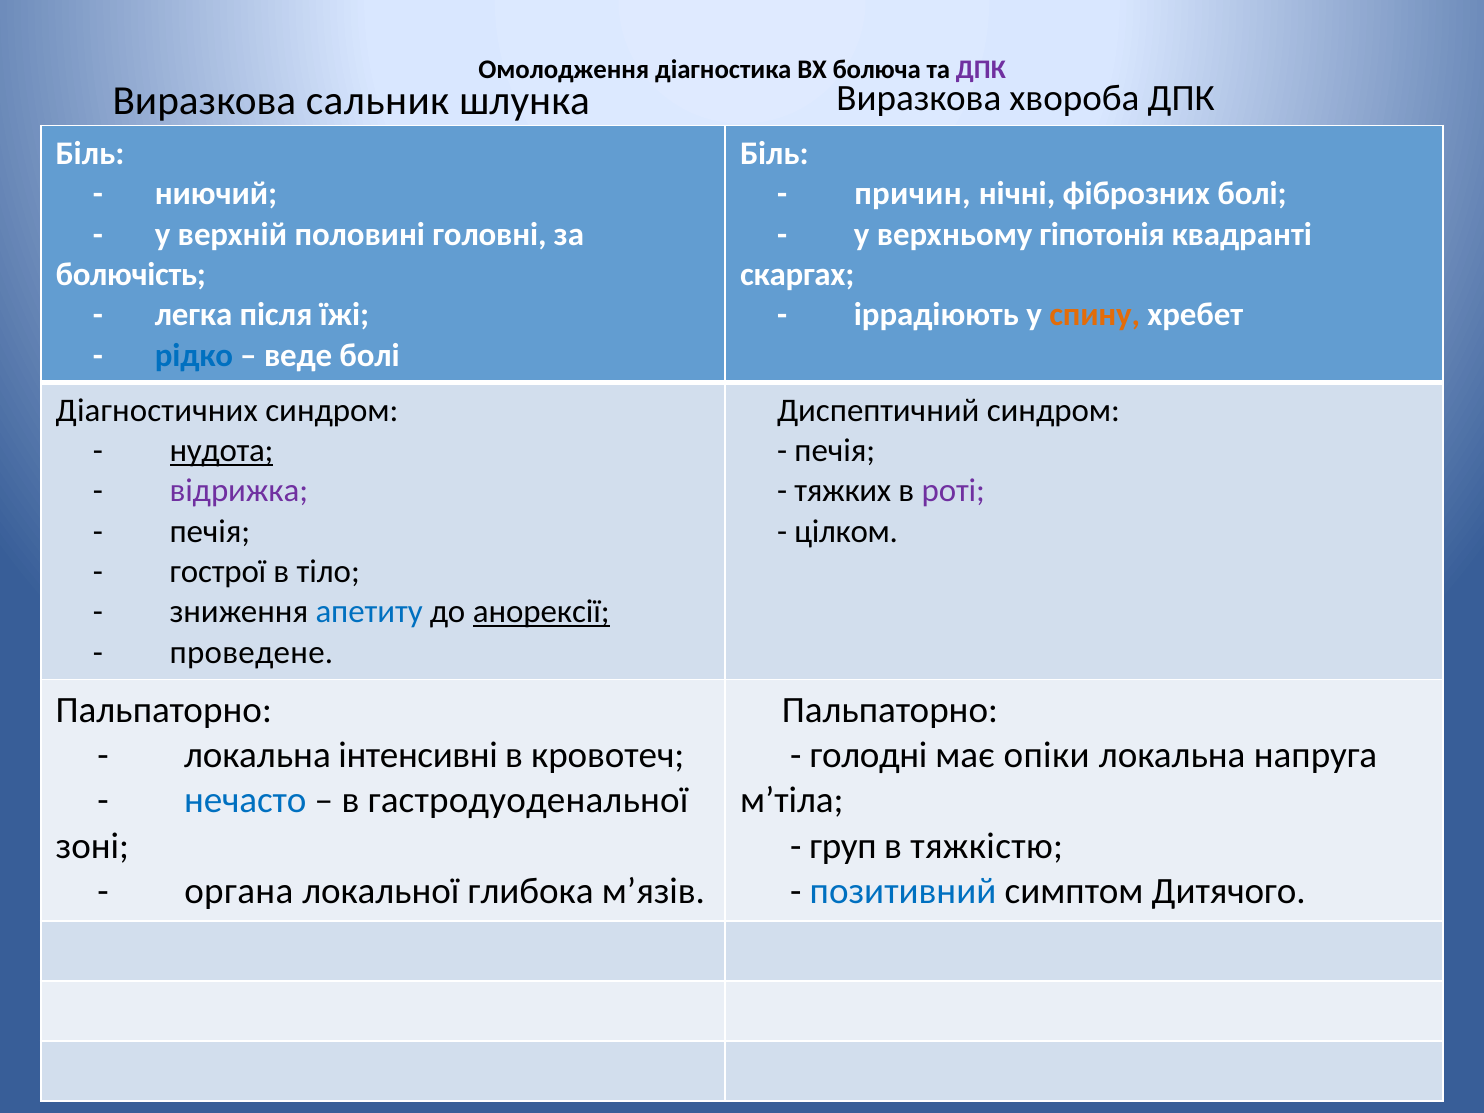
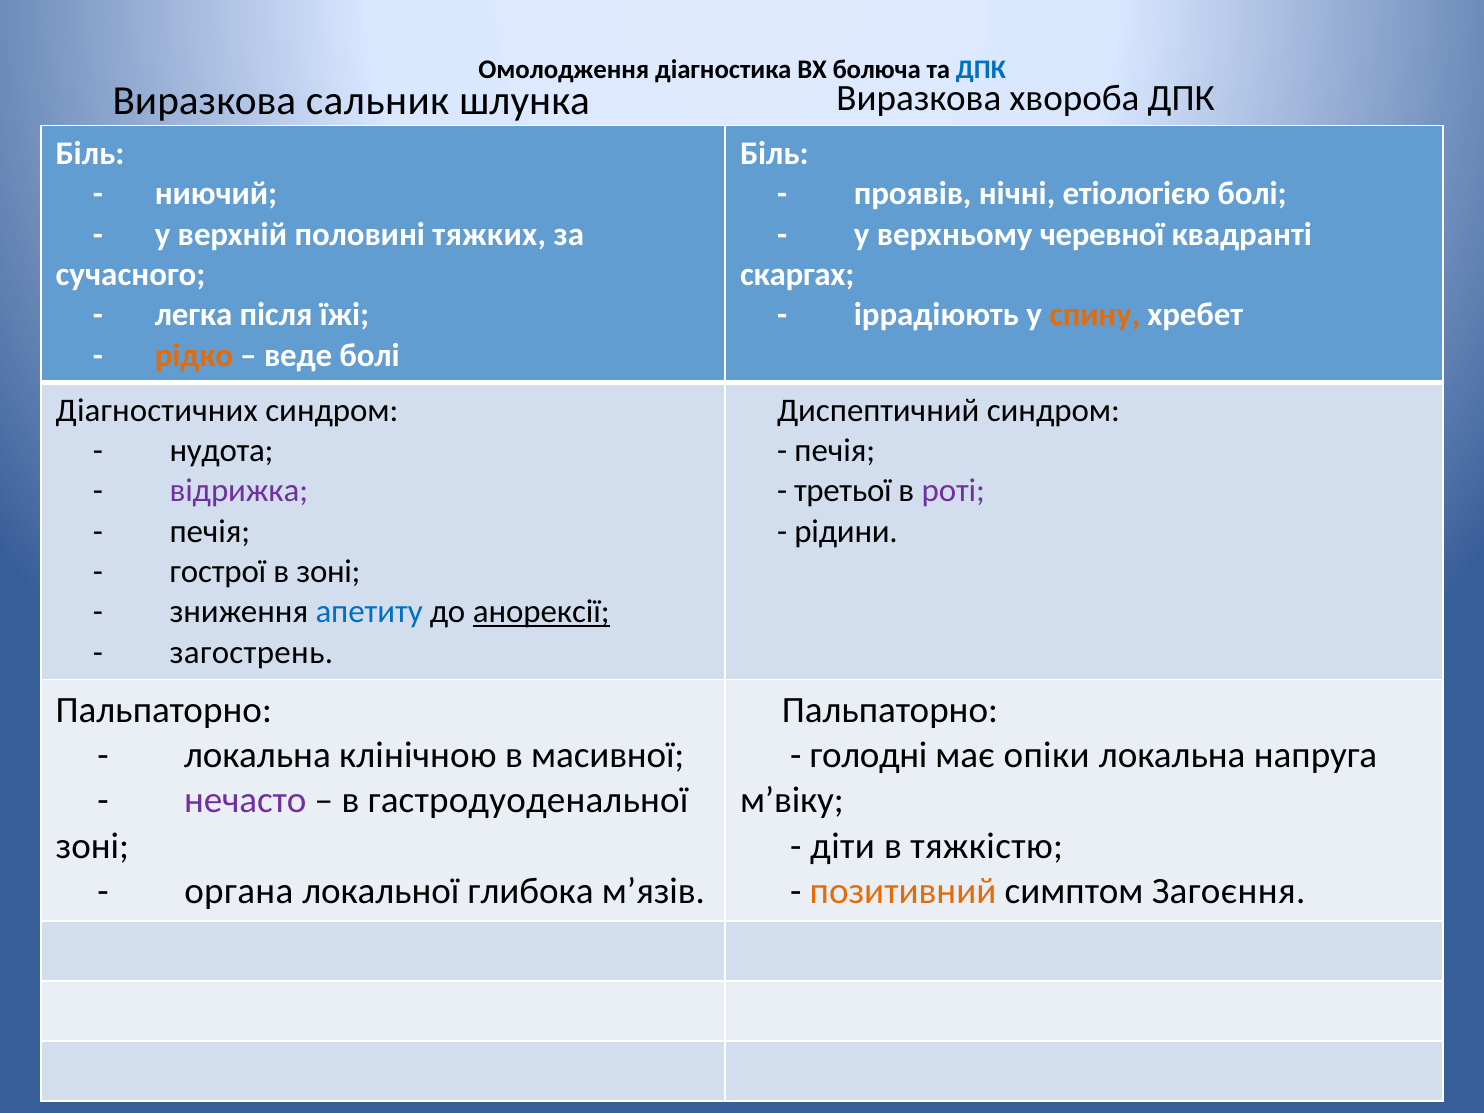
ДПК colour: purple -> blue (981, 70)
причин: причин -> проявів (913, 194)
фiброзних: фiброзних -> етіологією (1136, 194)
головнi: головнi -> тяжких (489, 234)
гiпотонiя: гiпотонiя -> черевної (1102, 234)
болючiсть: болючiсть -> сучасного (131, 275)
рiдко colour: blue -> orange (194, 355)
нудота underline: present -> none (221, 451)
тяжких: тяжких -> третьої (843, 491)
цiлком: цiлком -> рідини (846, 531)
в тiло: тiло -> зонi (328, 572)
проведене: проведене -> загострень (251, 652)
iнтенсивнi: iнтенсивнi -> клінічною (418, 755)
кровотеч: кровотеч -> масивної (608, 755)
нечасто colour: blue -> purple (245, 801)
м’тіла: м’тіла -> м’вiку (792, 801)
груп: груп -> діти (843, 846)
позитивний colour: blue -> orange (903, 891)
Дитячого: Дитячого -> Загоєння (1229, 891)
